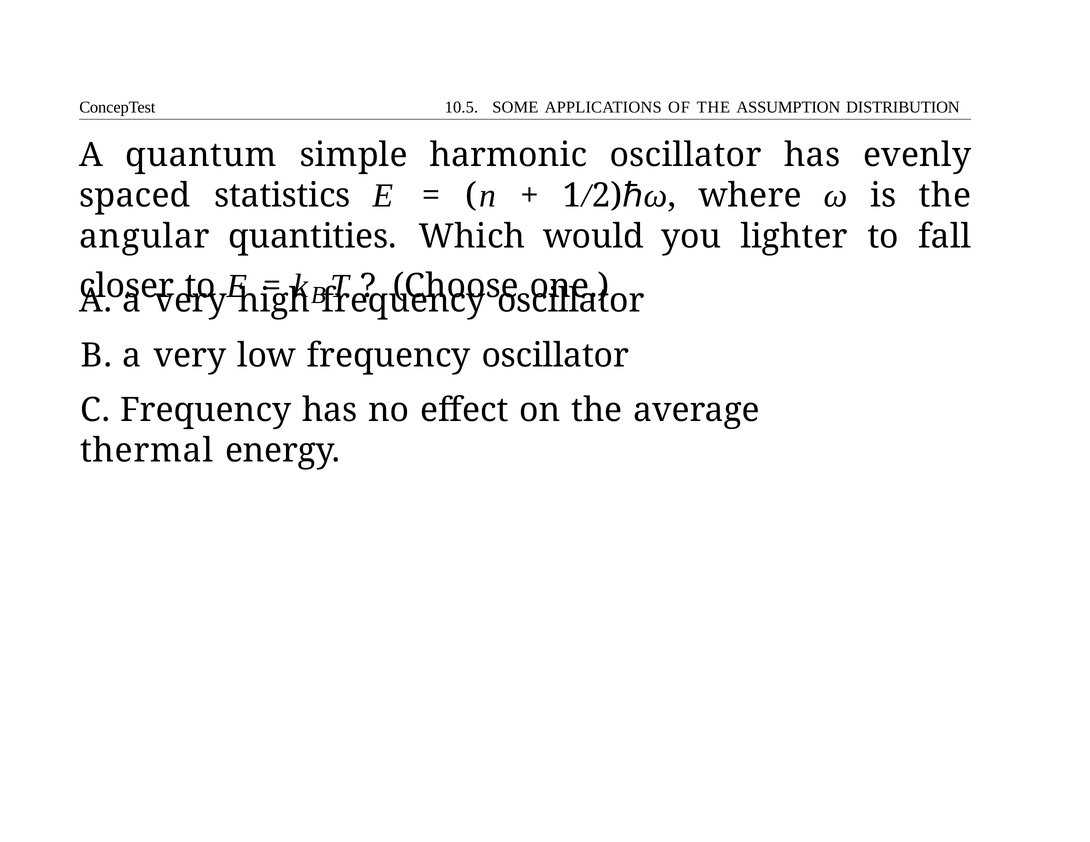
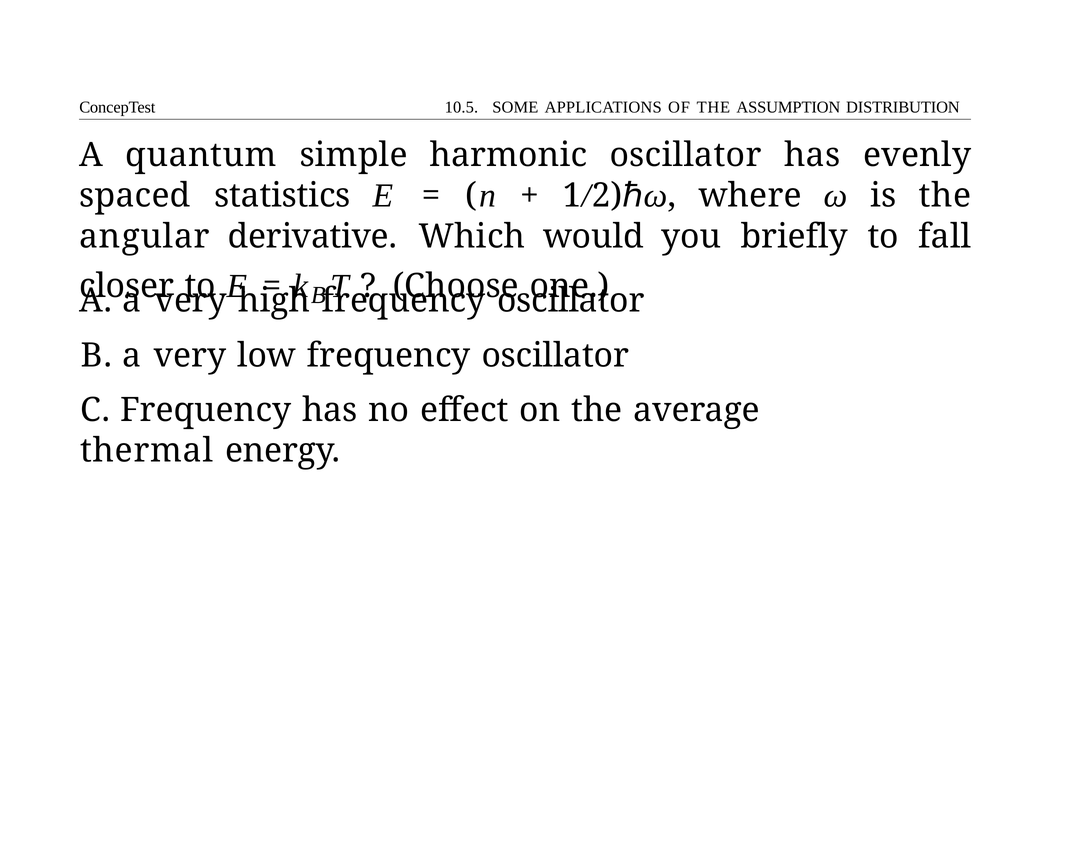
quantities: quantities -> derivative (313, 237)
lighter: lighter -> briefly (794, 237)
